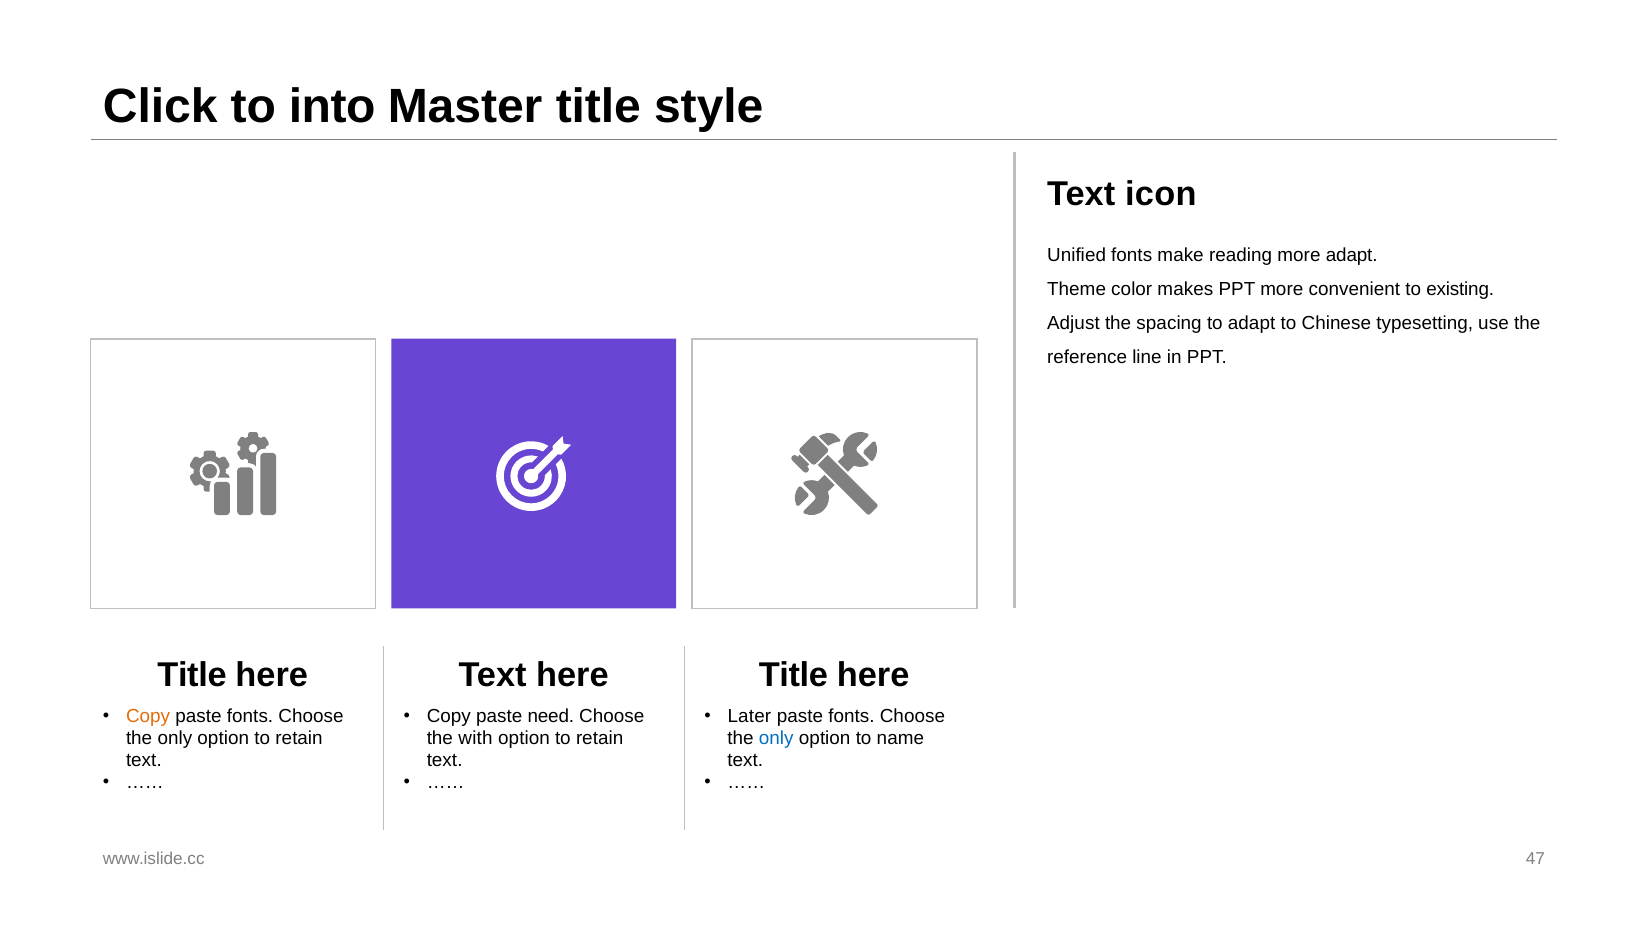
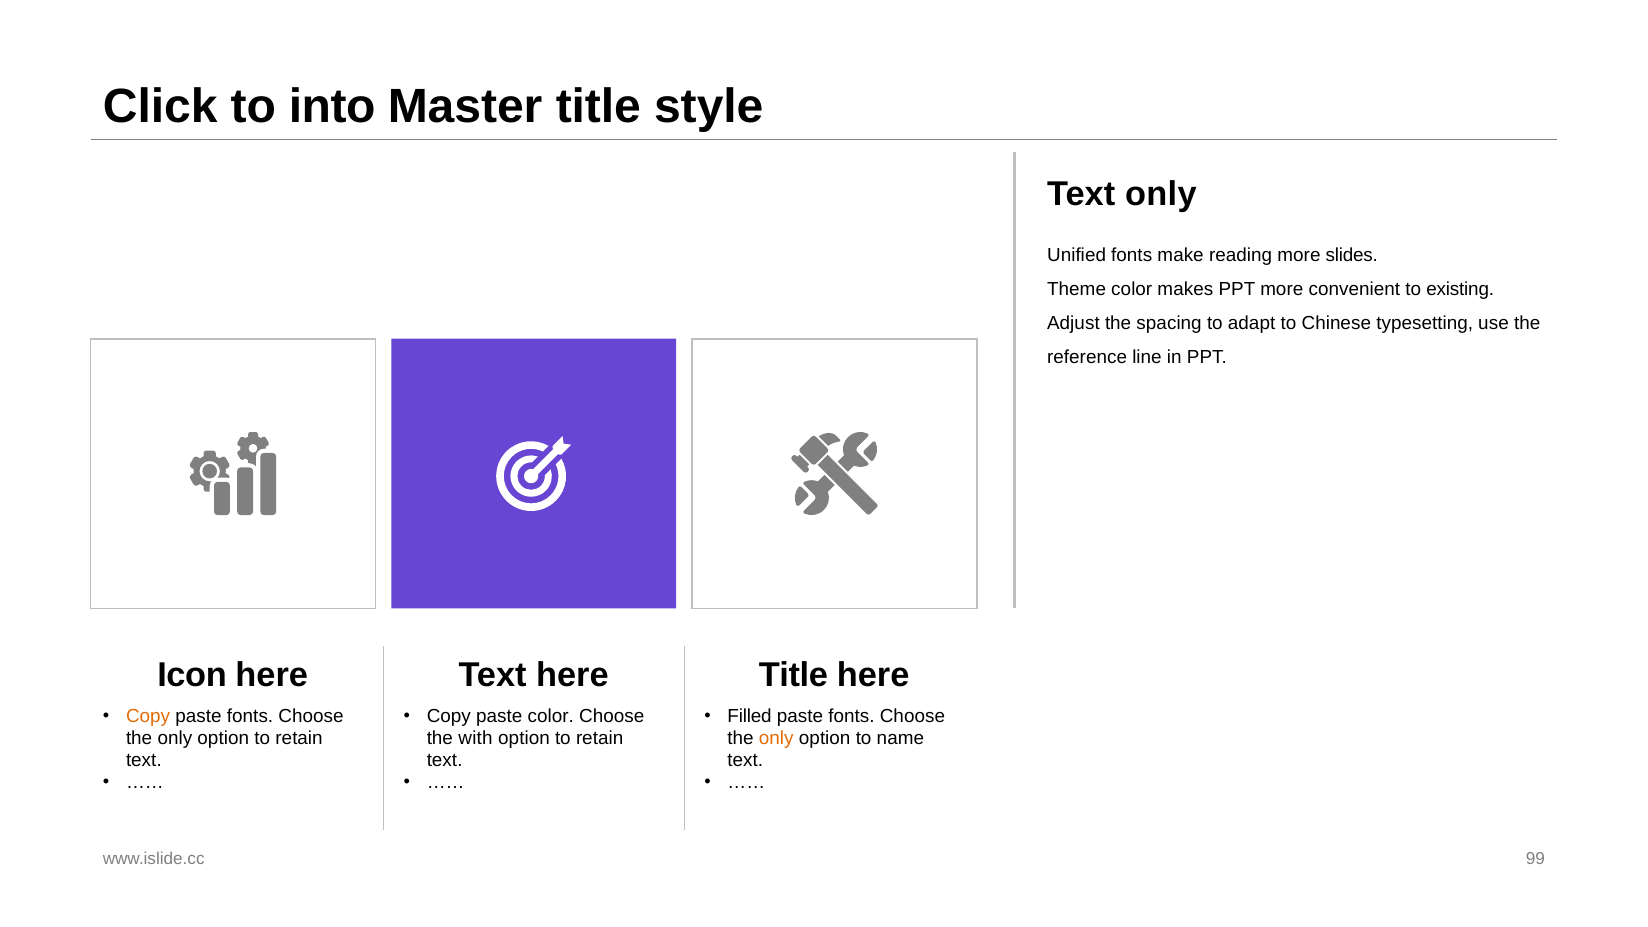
Text icon: icon -> only (1161, 194)
more adapt: adapt -> slides (1352, 255)
Title: Title -> Icon (192, 676)
paste need: need -> color (551, 717)
Later: Later -> Filled (750, 717)
only colour: blue -> orange (776, 738)
47: 47 -> 99 (1535, 859)
